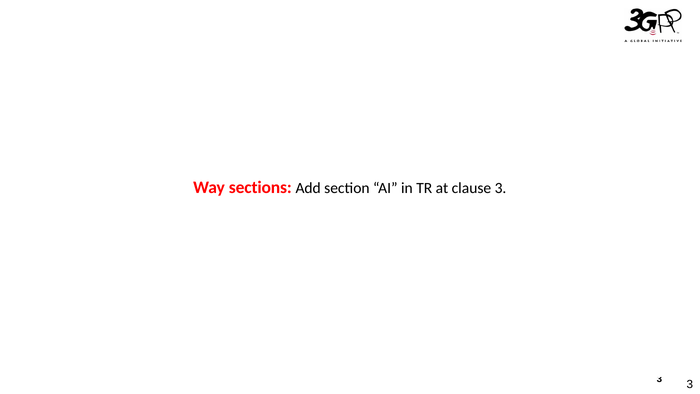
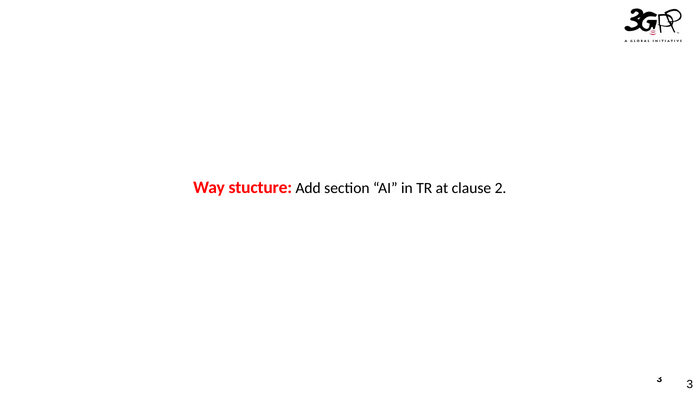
sections: sections -> stucture (260, 187)
clause 3: 3 -> 2 (501, 188)
